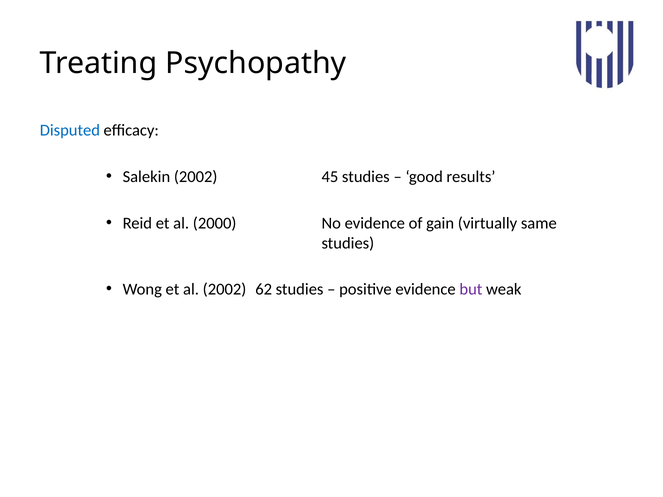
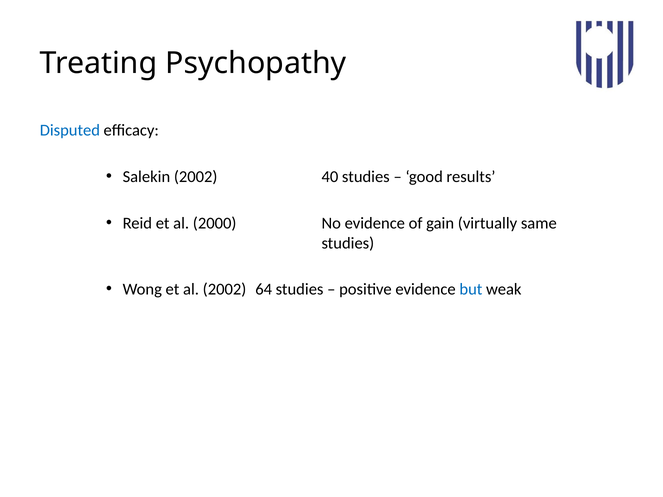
45: 45 -> 40 (330, 177)
62: 62 -> 64 (264, 290)
but colour: purple -> blue (471, 290)
